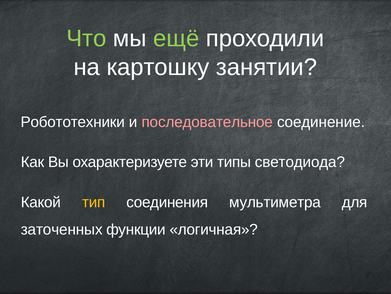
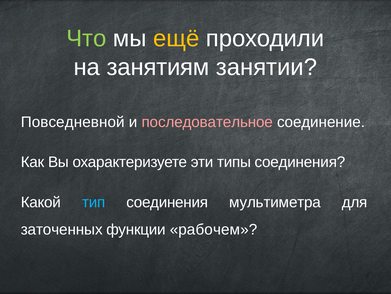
ещё colour: light green -> yellow (176, 38)
картошку: картошку -> занятиям (158, 67)
Робототехники: Робототехники -> Повседневной (73, 122)
типы светодиода: светодиода -> соединения (300, 162)
тип colour: yellow -> light blue (94, 202)
логичная: логичная -> рабочем (214, 229)
